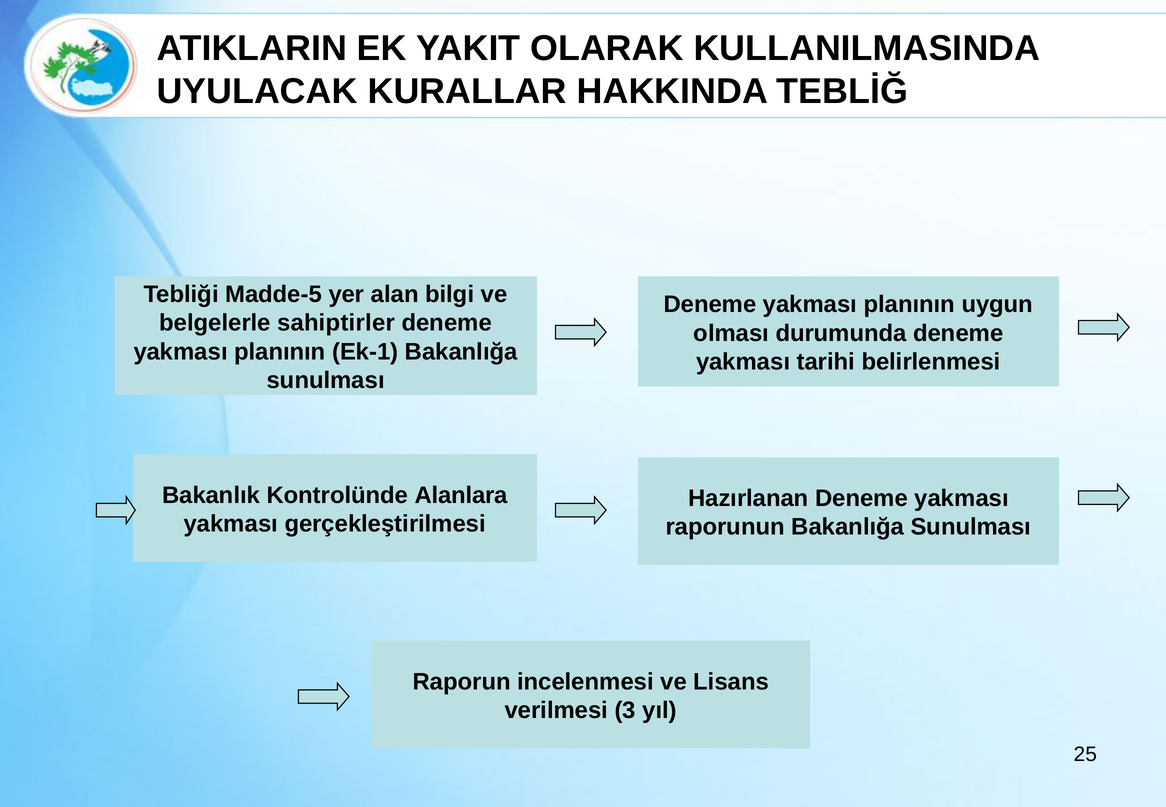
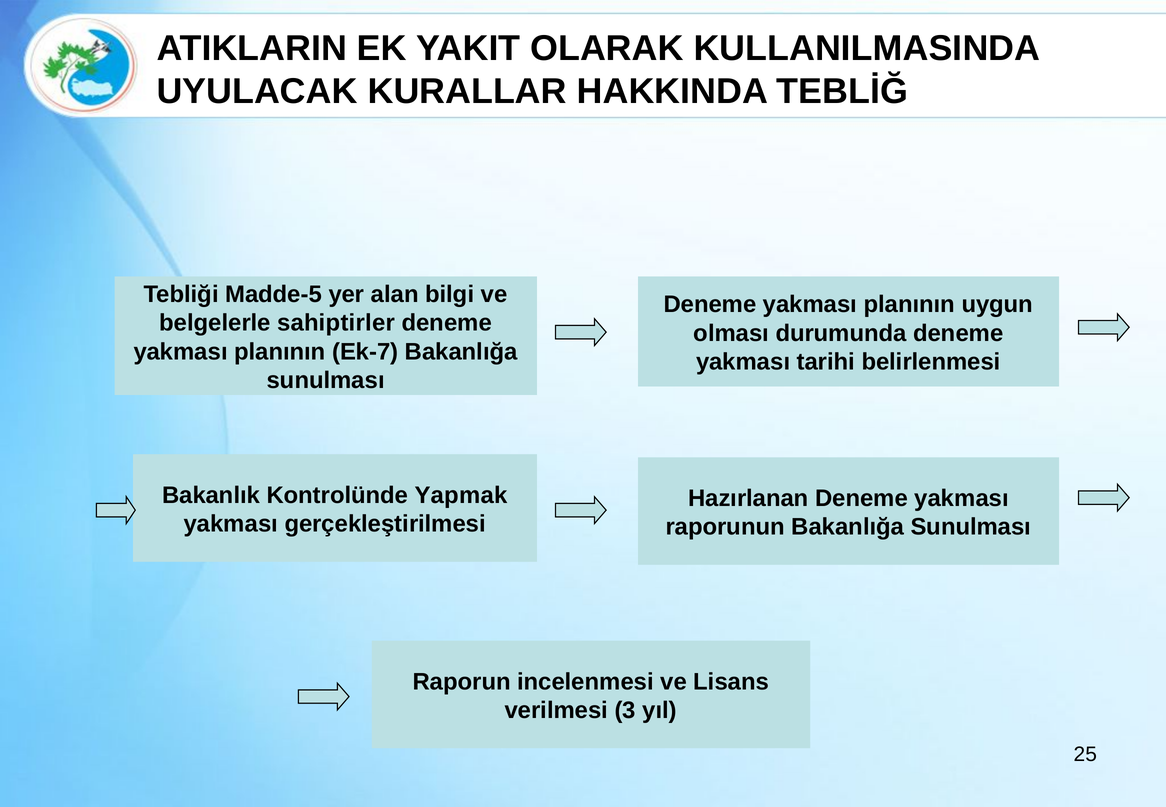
Ek-1: Ek-1 -> Ek-7 (365, 352)
Alanlara: Alanlara -> Yapmak (461, 496)
